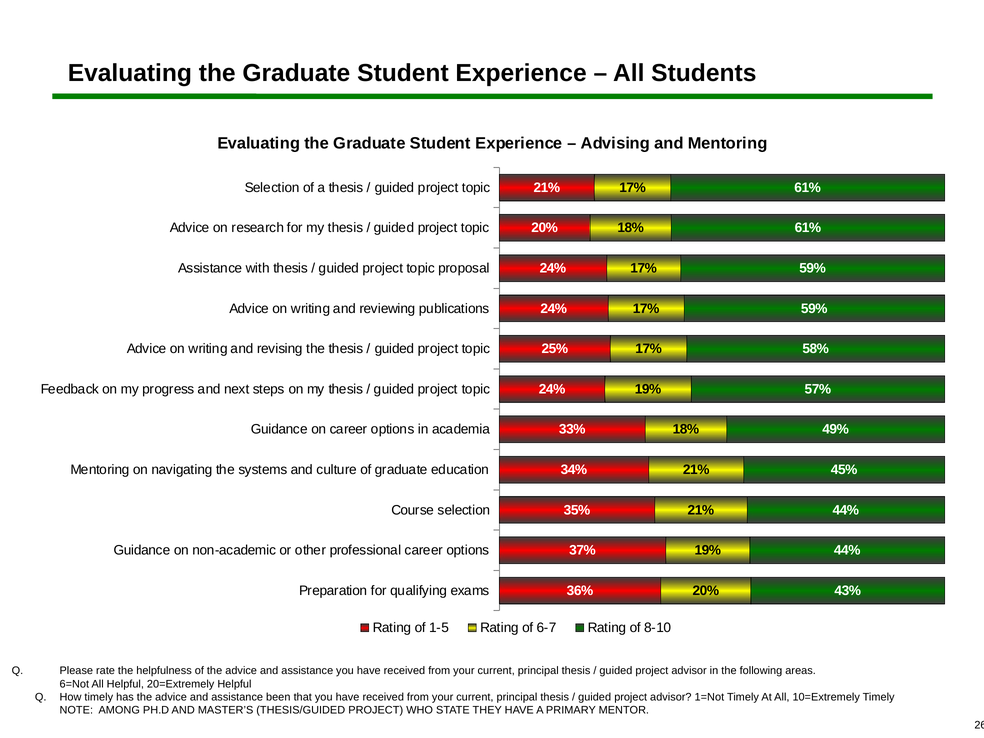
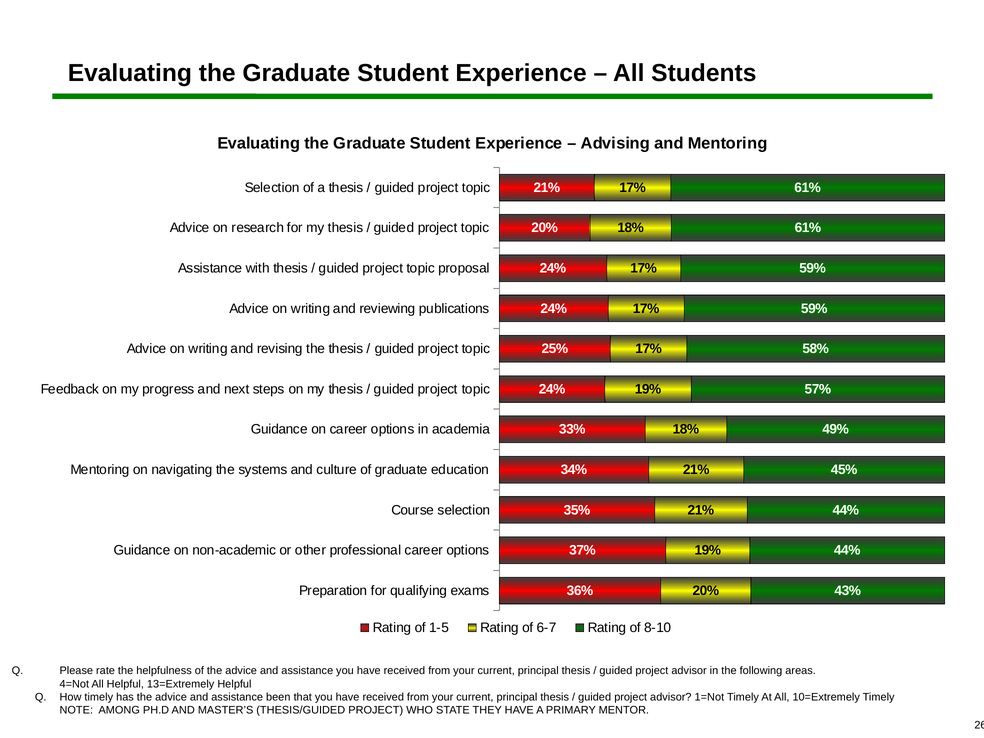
6=Not: 6=Not -> 4=Not (74, 684)
20=Extremely: 20=Extremely -> 13=Extremely (181, 684)
